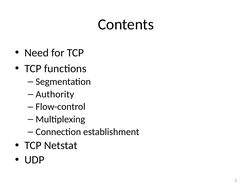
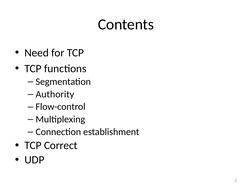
Netstat: Netstat -> Correct (61, 145)
